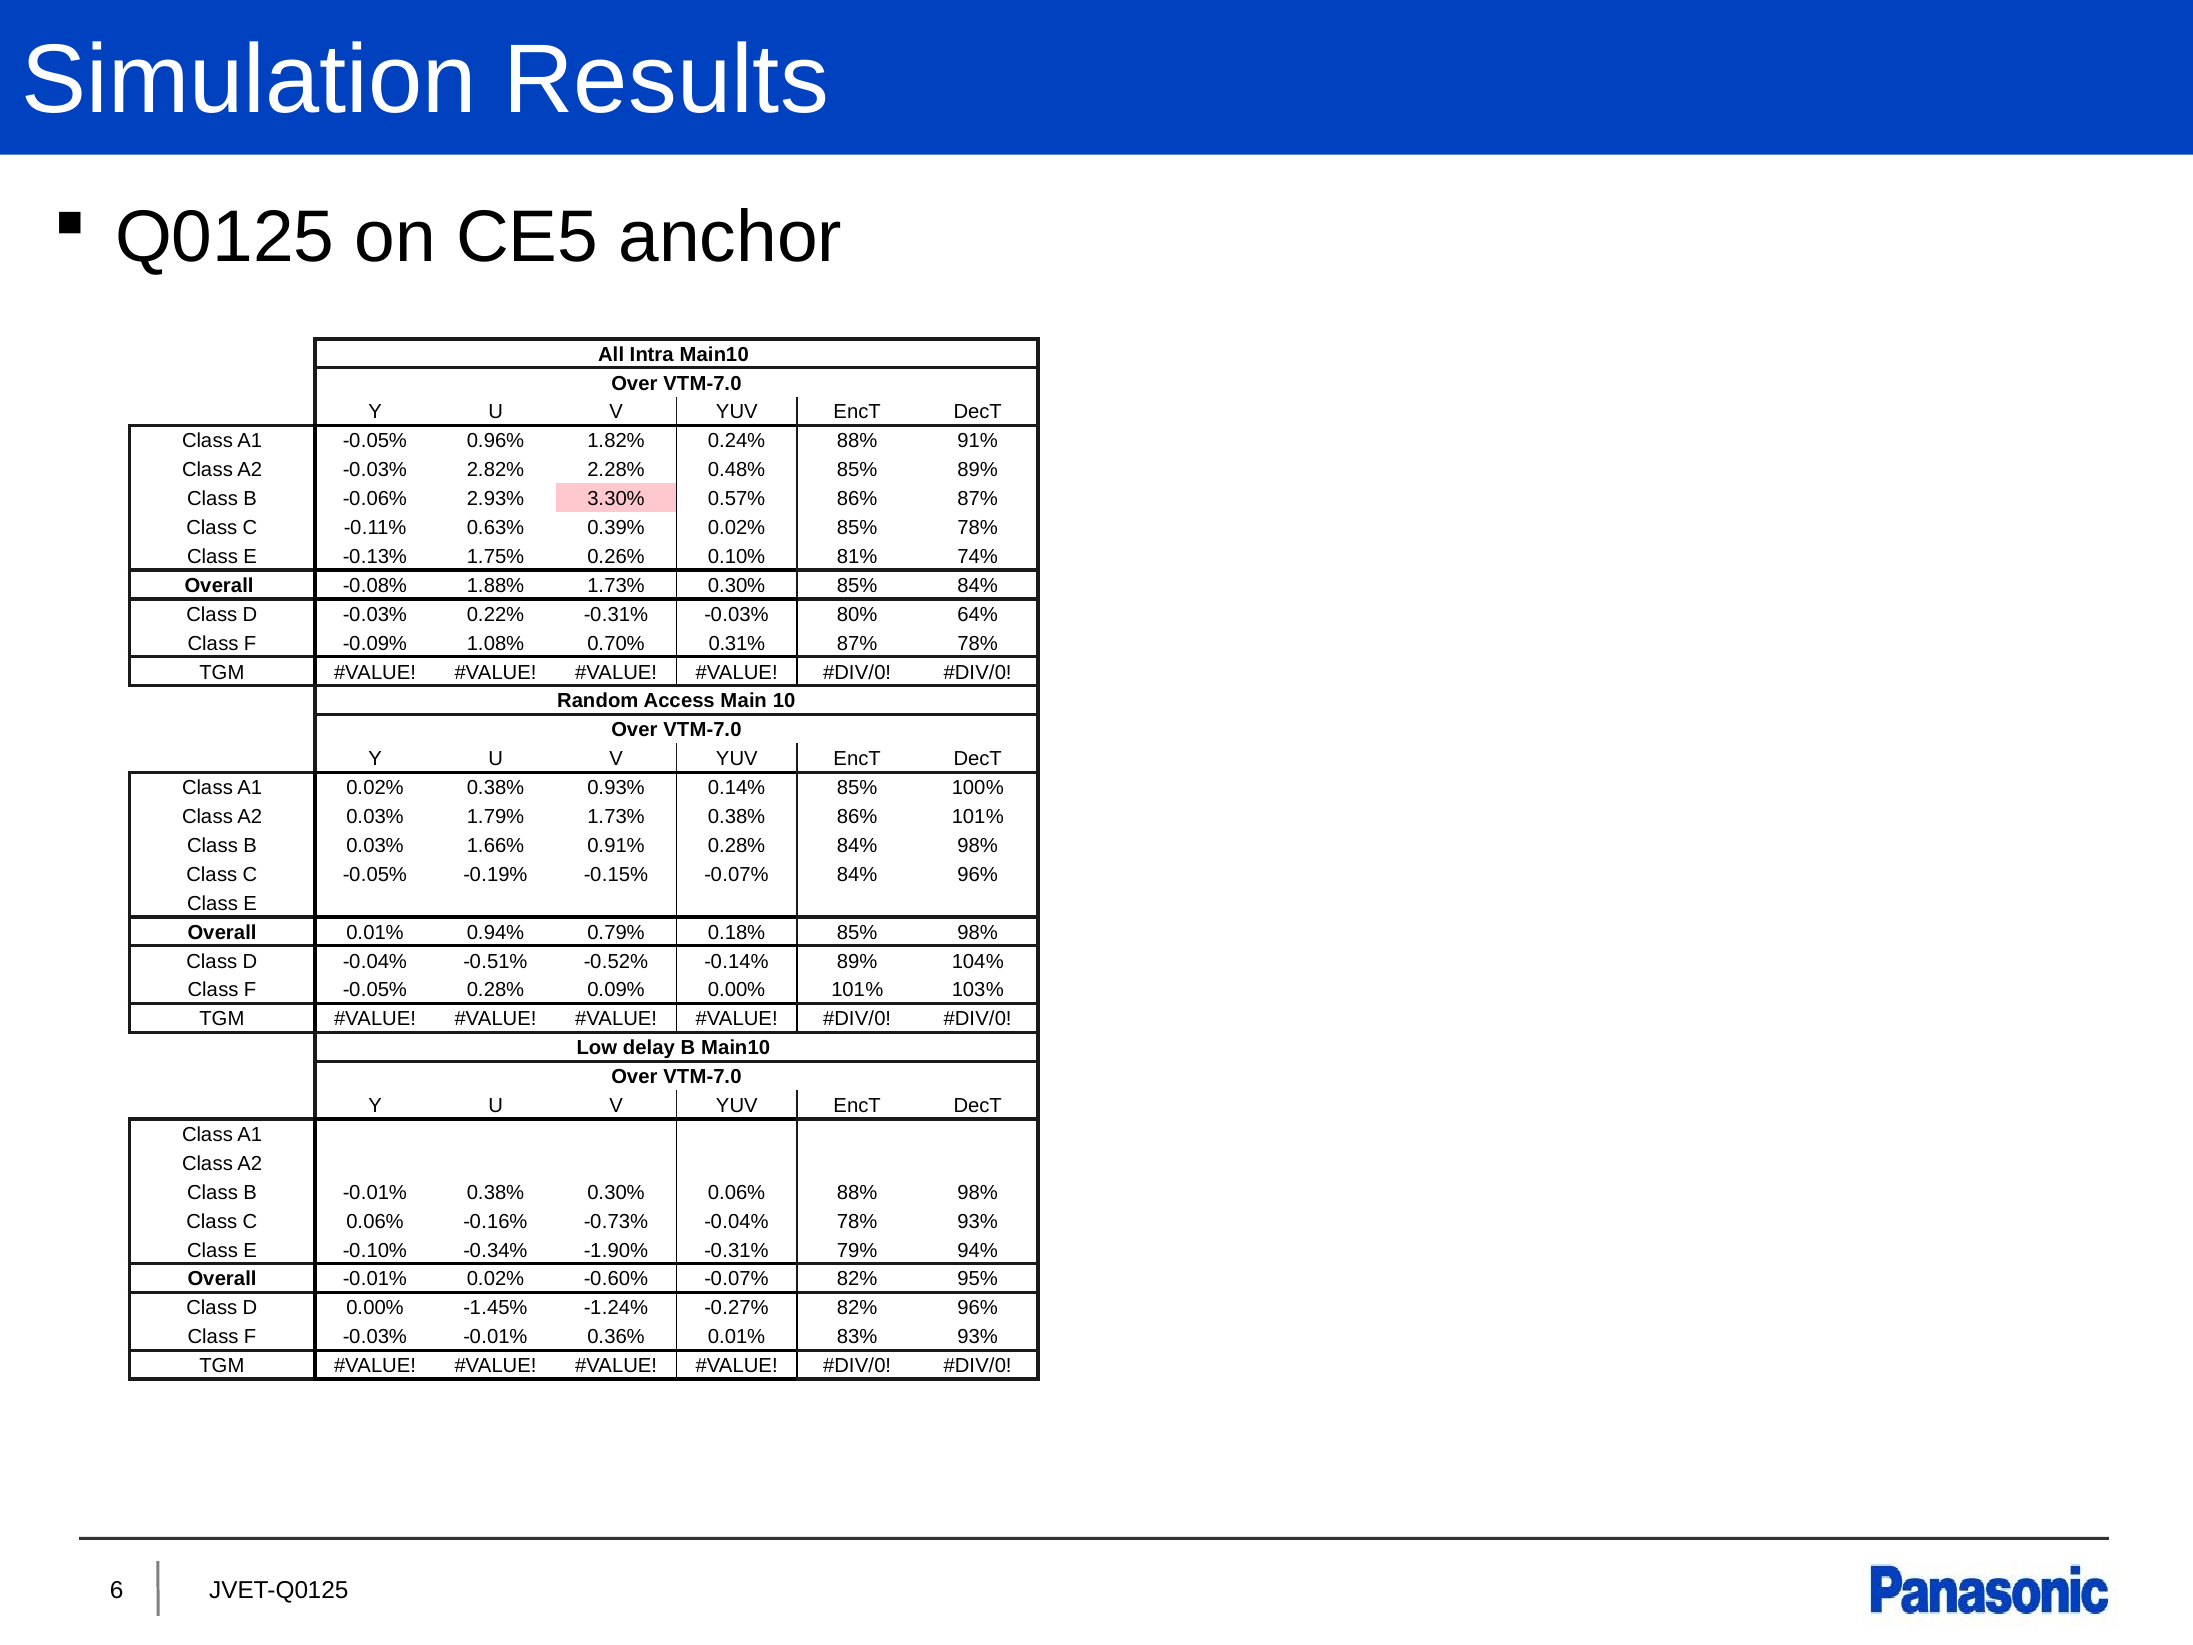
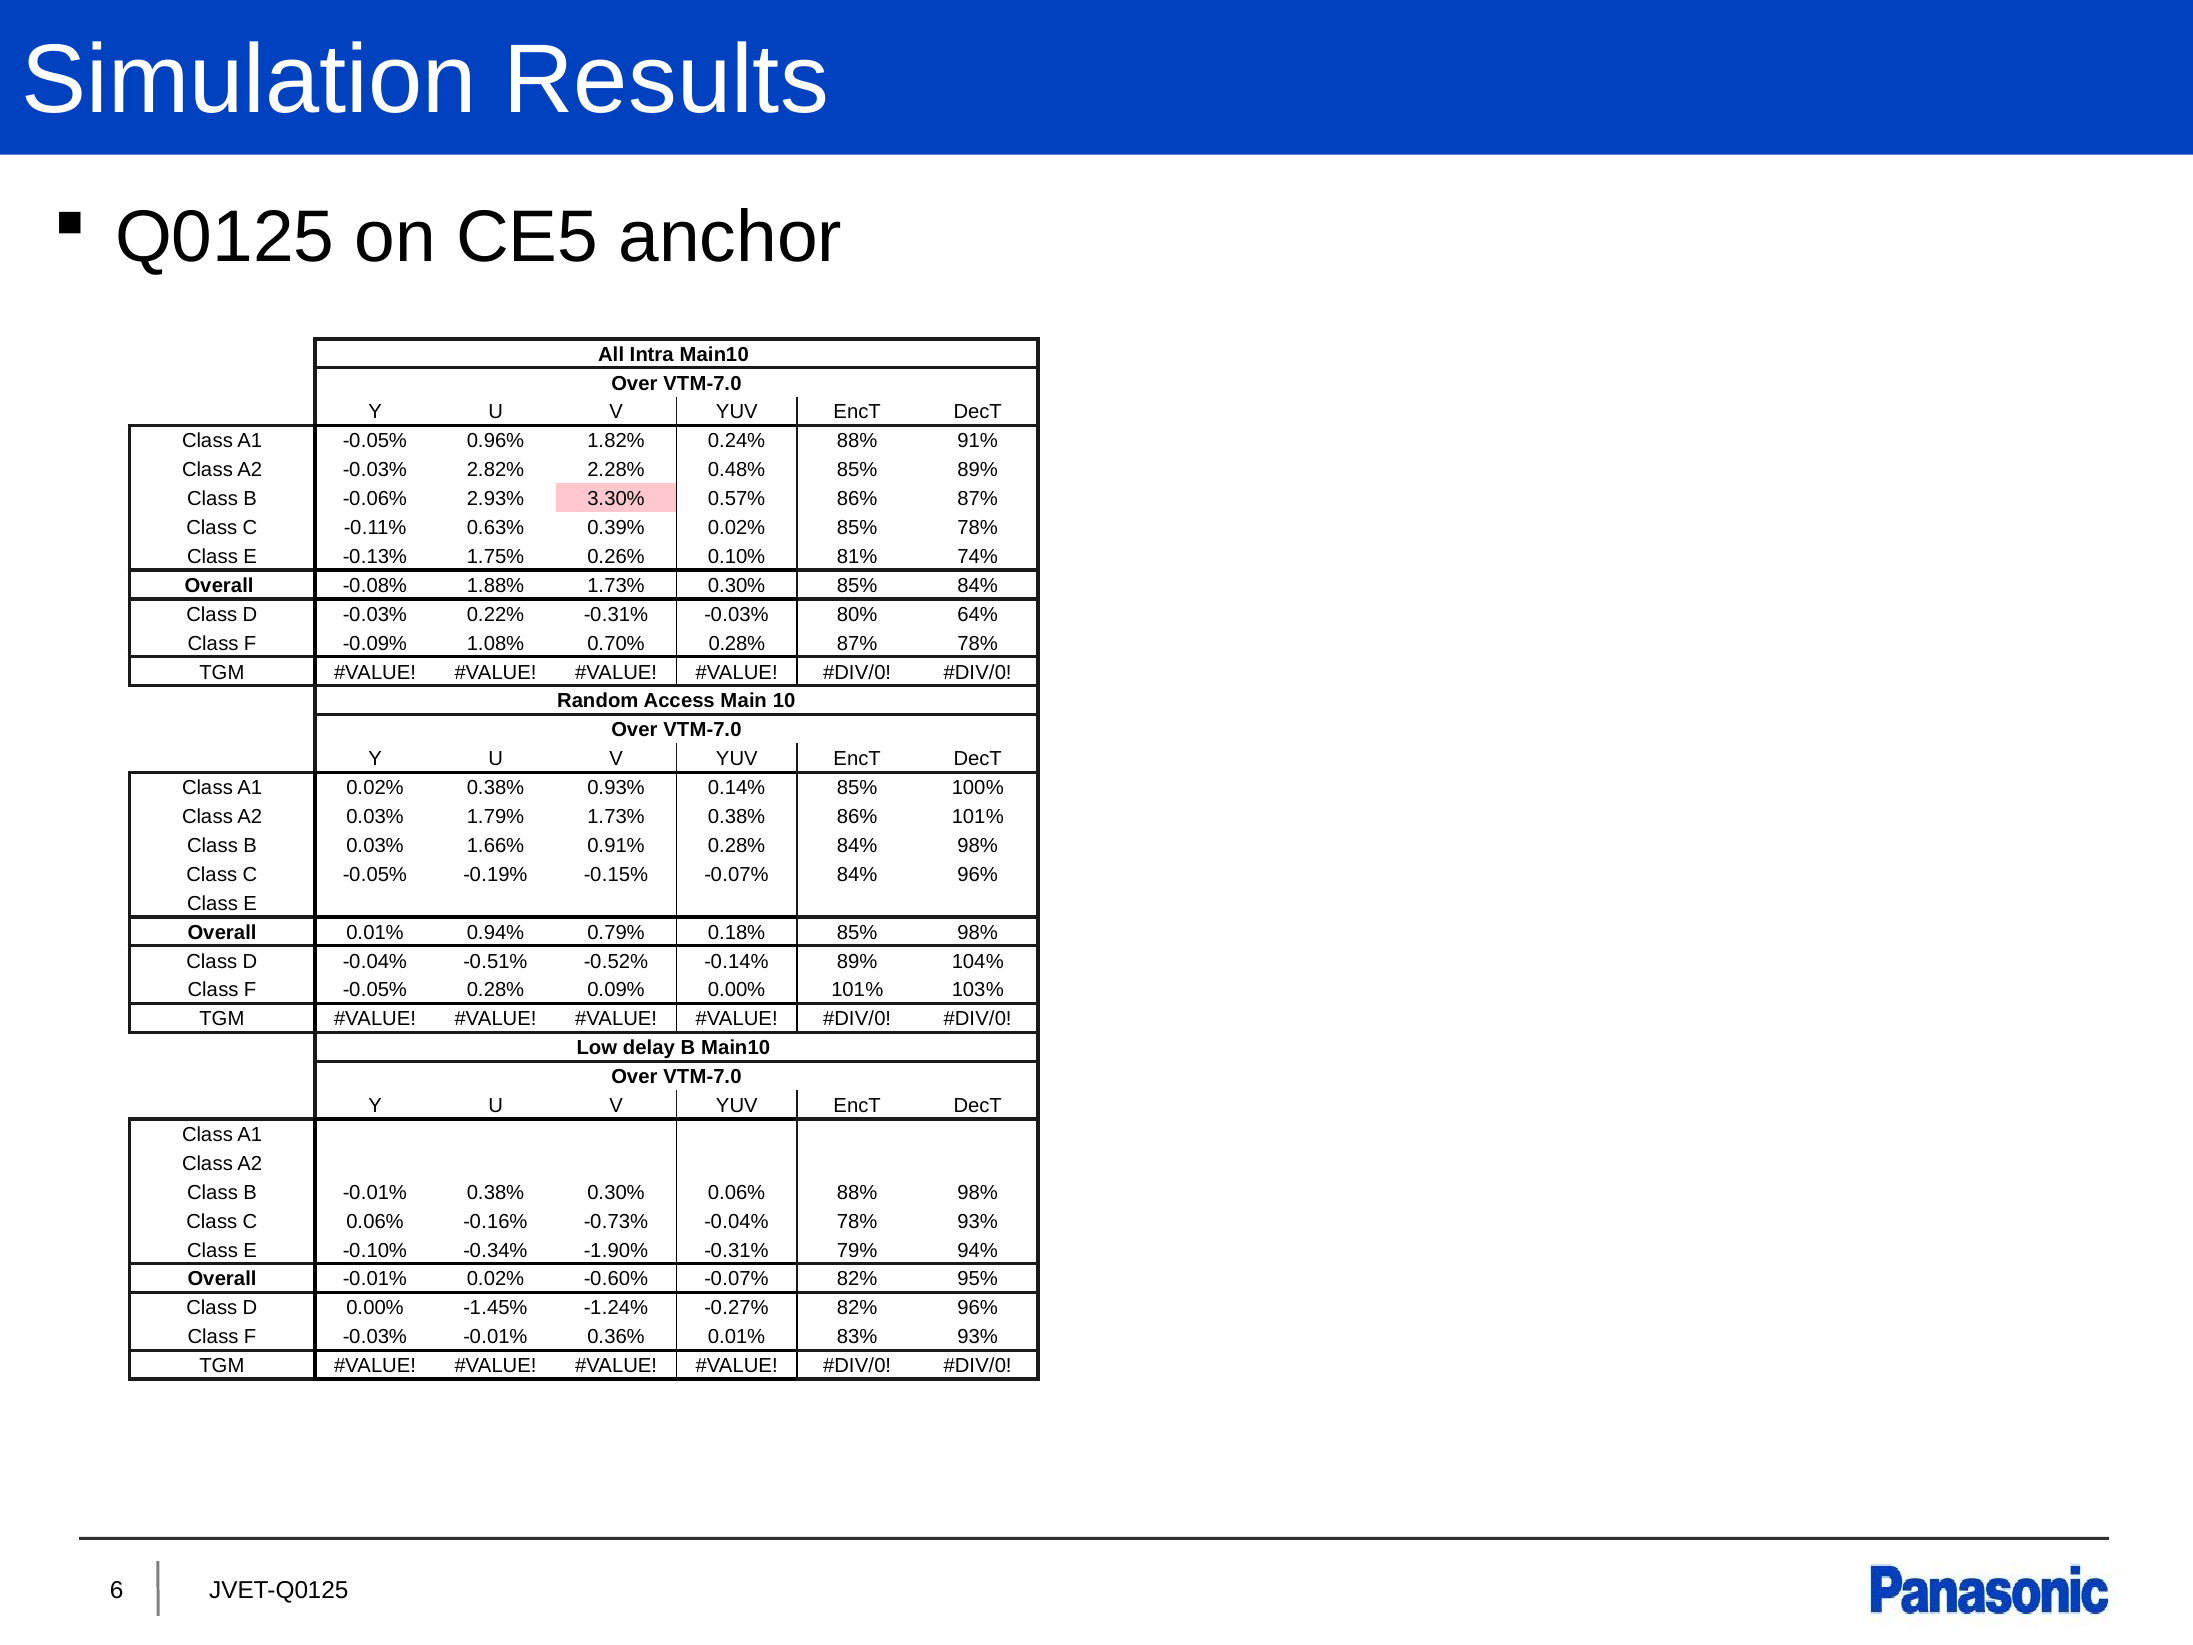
0.70% 0.31%: 0.31% -> 0.28% (737, 643)
